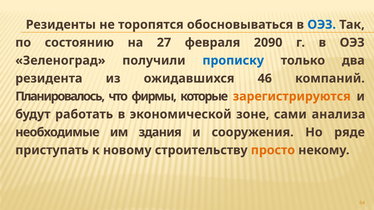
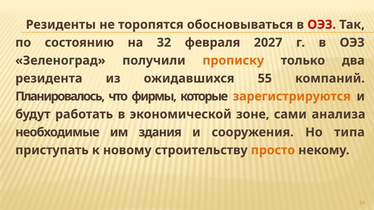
ОЭЗ colour: blue -> red (322, 25)
27: 27 -> 32 (164, 43)
2090: 2090 -> 2027 (268, 43)
прописку colour: blue -> orange (233, 61)
46: 46 -> 55 (265, 79)
ряде: ряде -> типа (349, 132)
